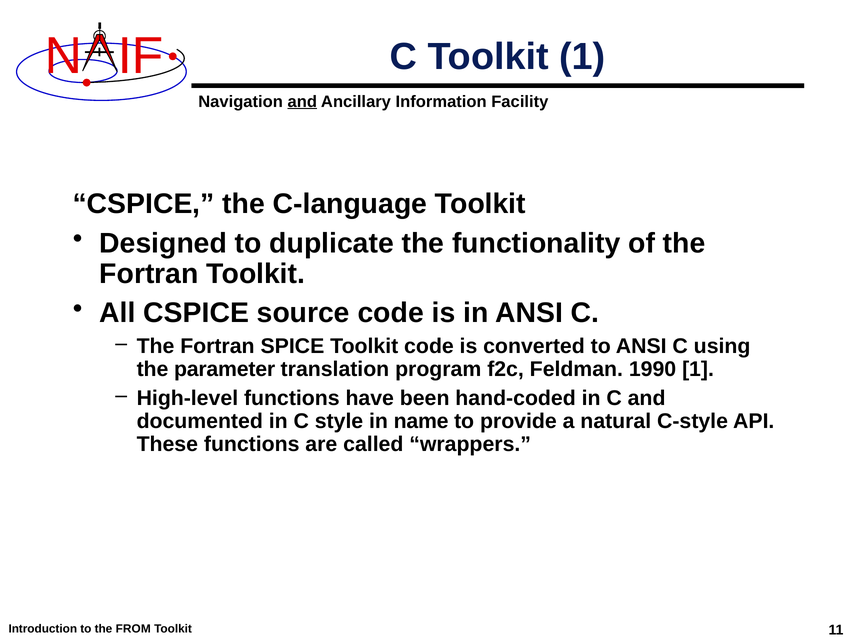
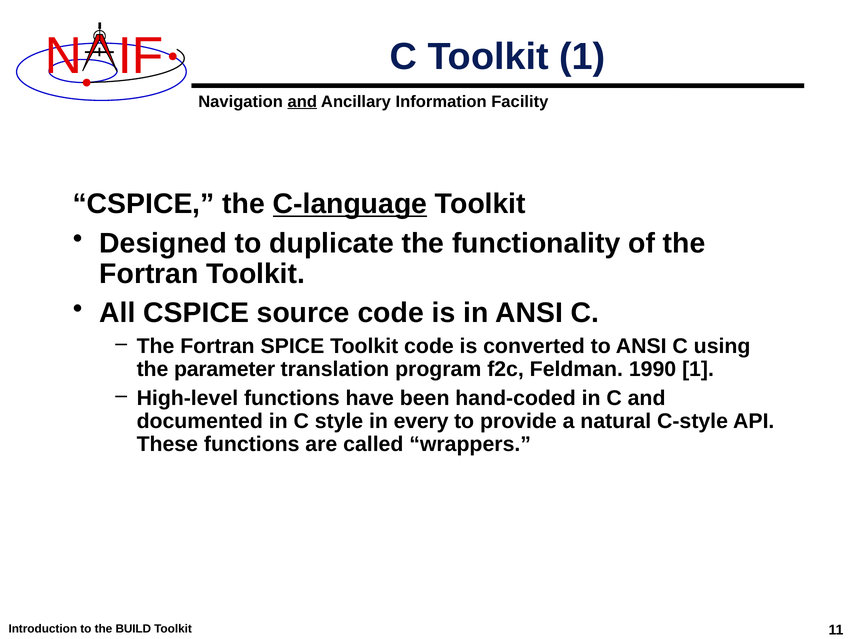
C-language underline: none -> present (350, 204)
name: name -> every (421, 422)
FROM: FROM -> BUILD (133, 629)
